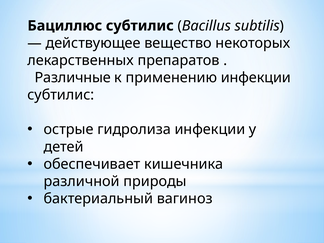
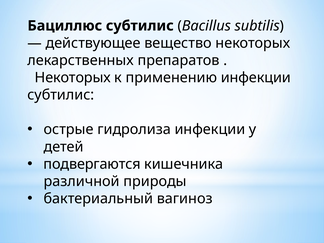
Различные: Различные -> Некоторых (73, 78)
обеспечивает: обеспечивает -> подвергаются (92, 164)
